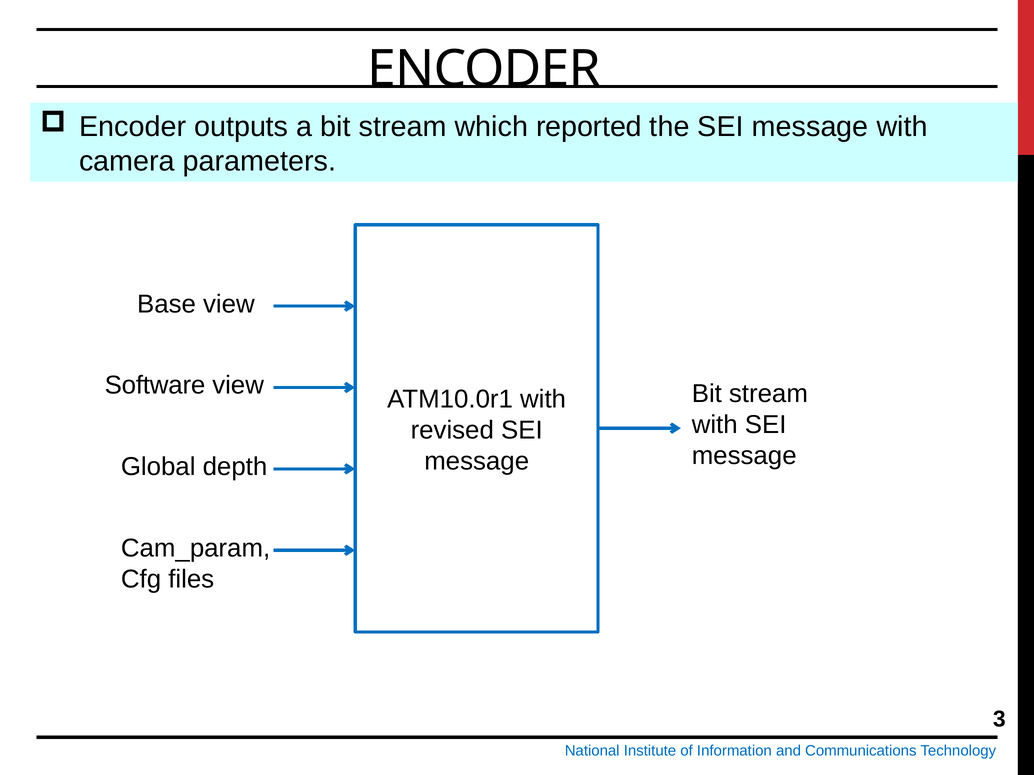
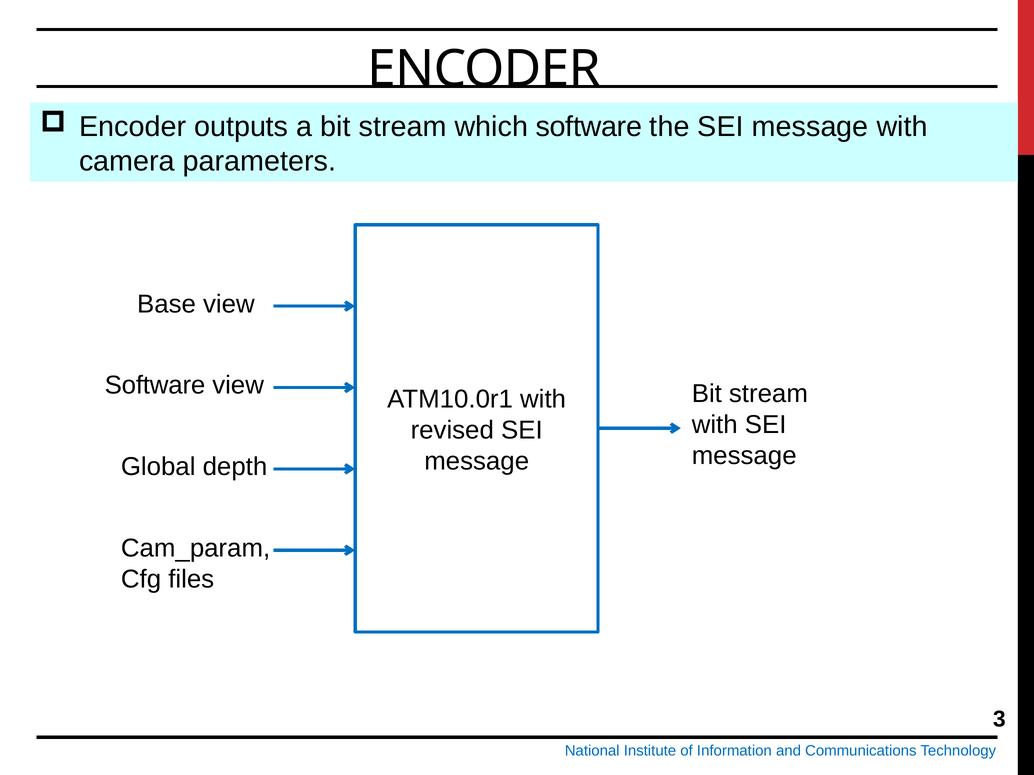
which reported: reported -> software (589, 127)
